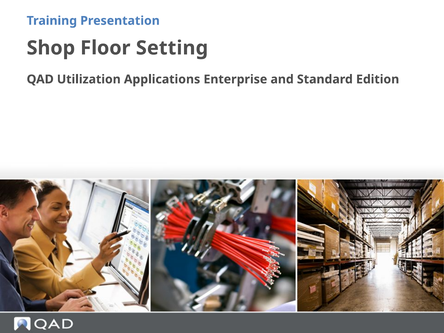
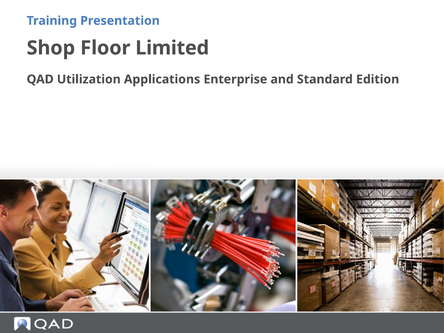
Setting: Setting -> Limited (172, 48)
